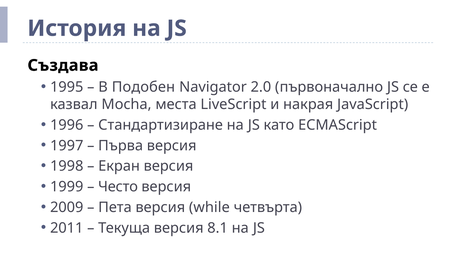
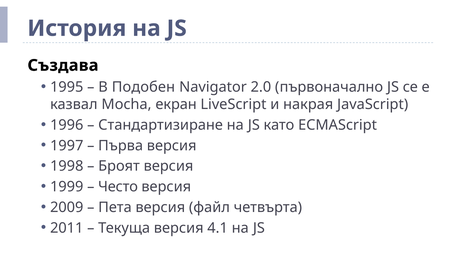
места: места -> екран (176, 105)
Екран: Екран -> Броят (119, 167)
while: while -> файл (209, 208)
8.1: 8.1 -> 4.1 (218, 228)
